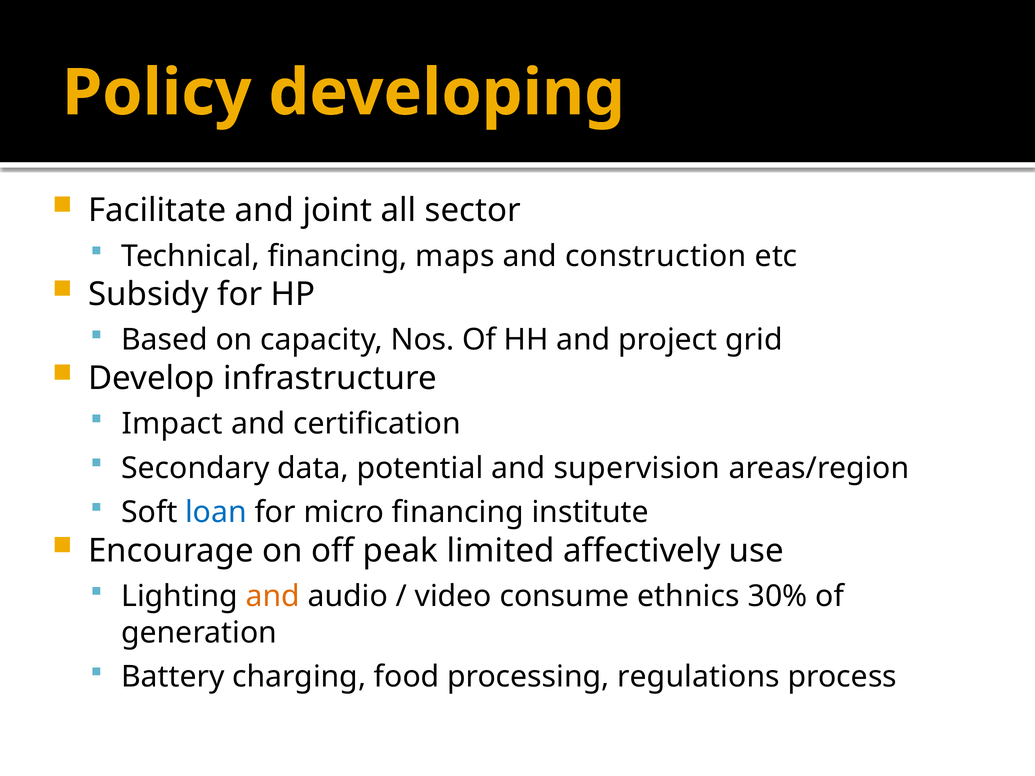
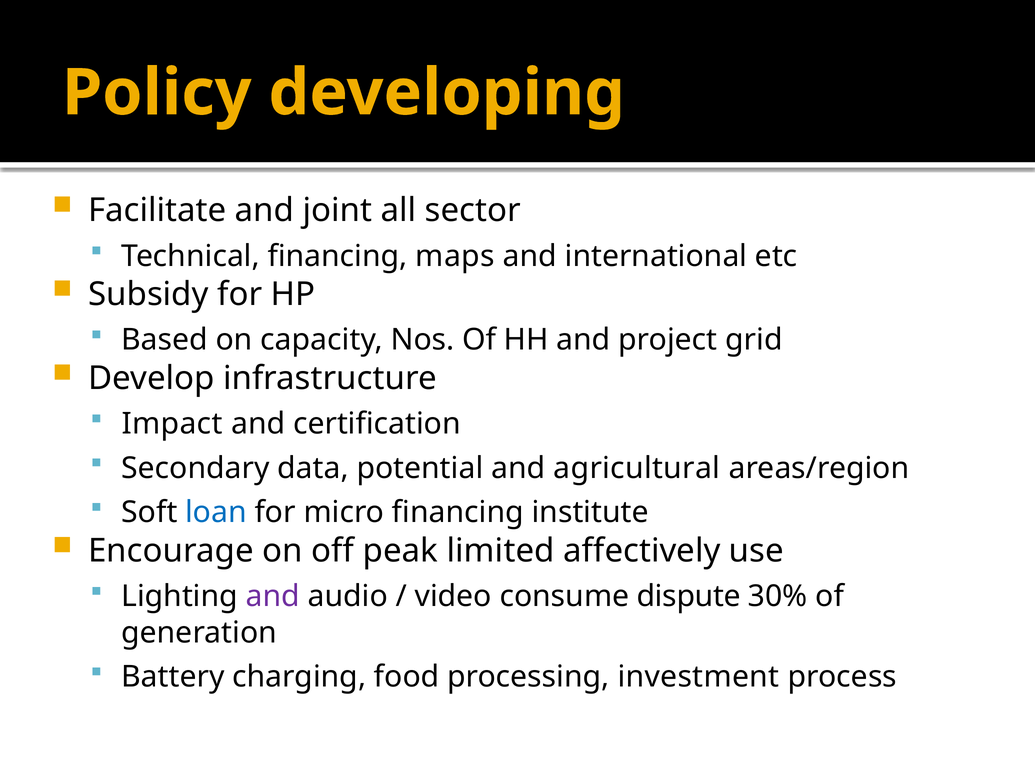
construction: construction -> international (656, 256)
supervision: supervision -> agricultural (637, 468)
and colour: orange -> purple (273, 597)
ethnics: ethnics -> dispute (689, 597)
regulations: regulations -> investment (698, 677)
